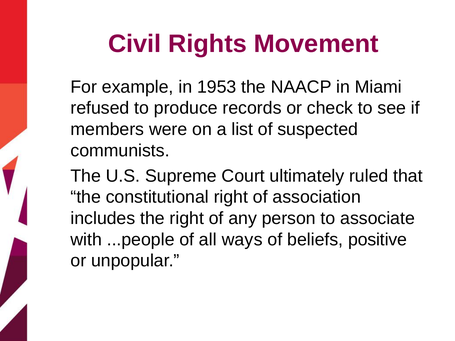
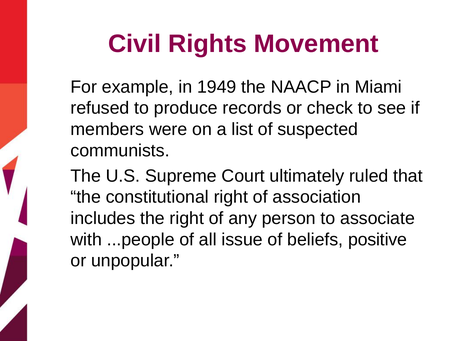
1953: 1953 -> 1949 (217, 87)
ways: ways -> issue (242, 240)
